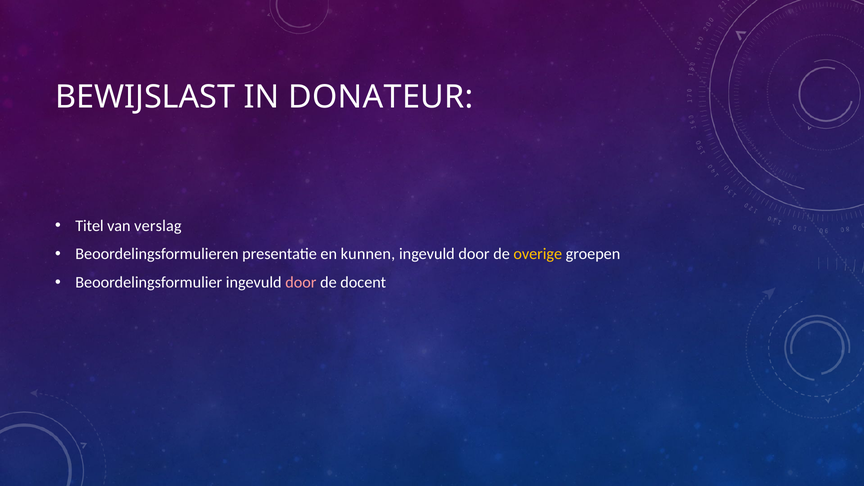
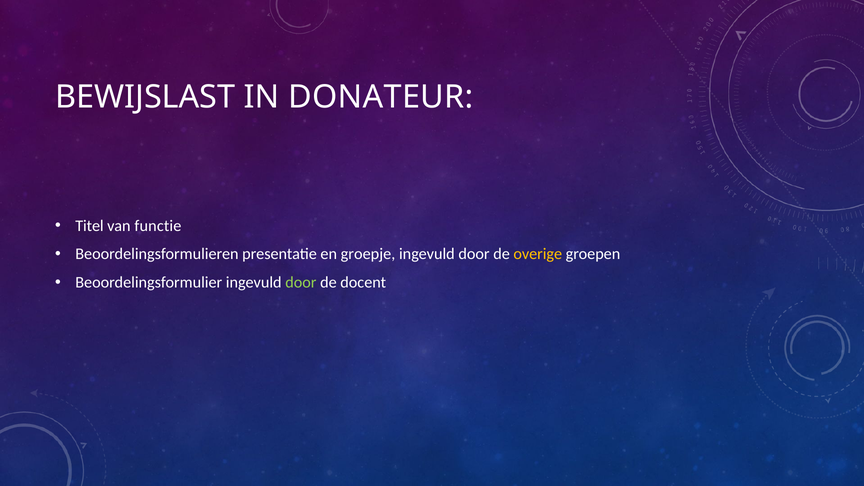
verslag: verslag -> functie (158, 226)
kunnen: kunnen -> groepje (368, 254)
door colour: pink -> light green (301, 283)
